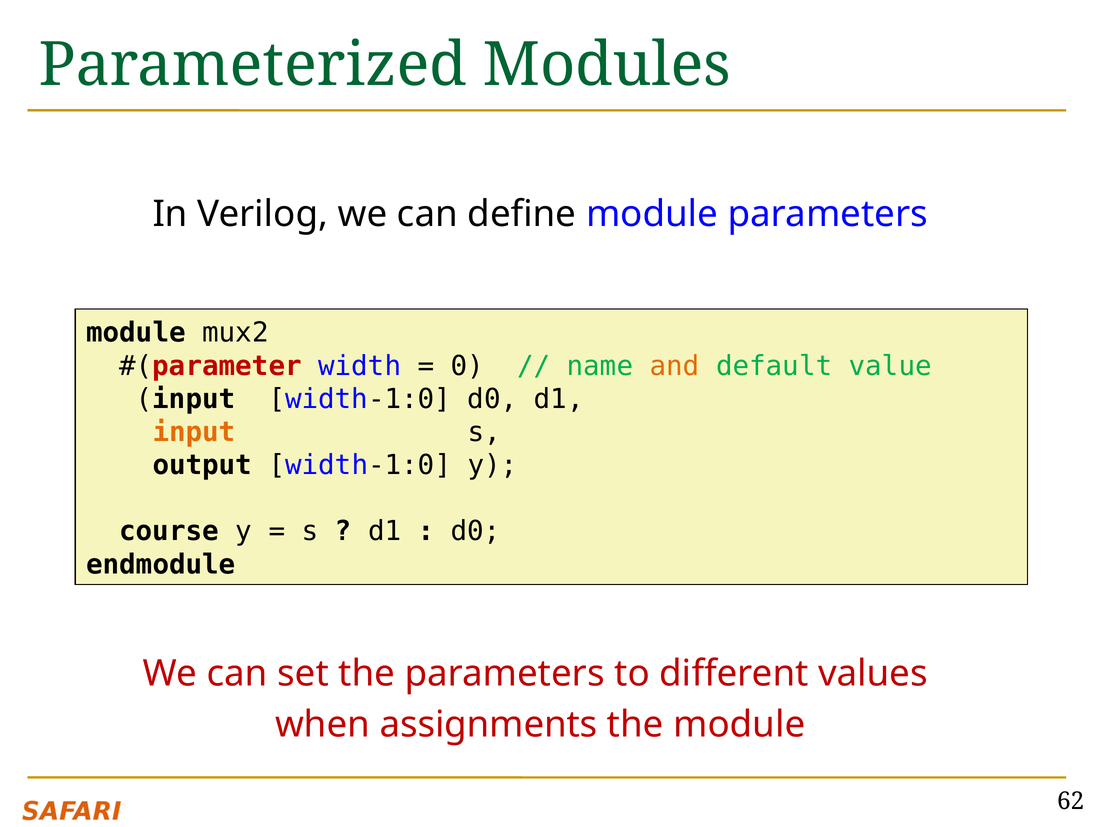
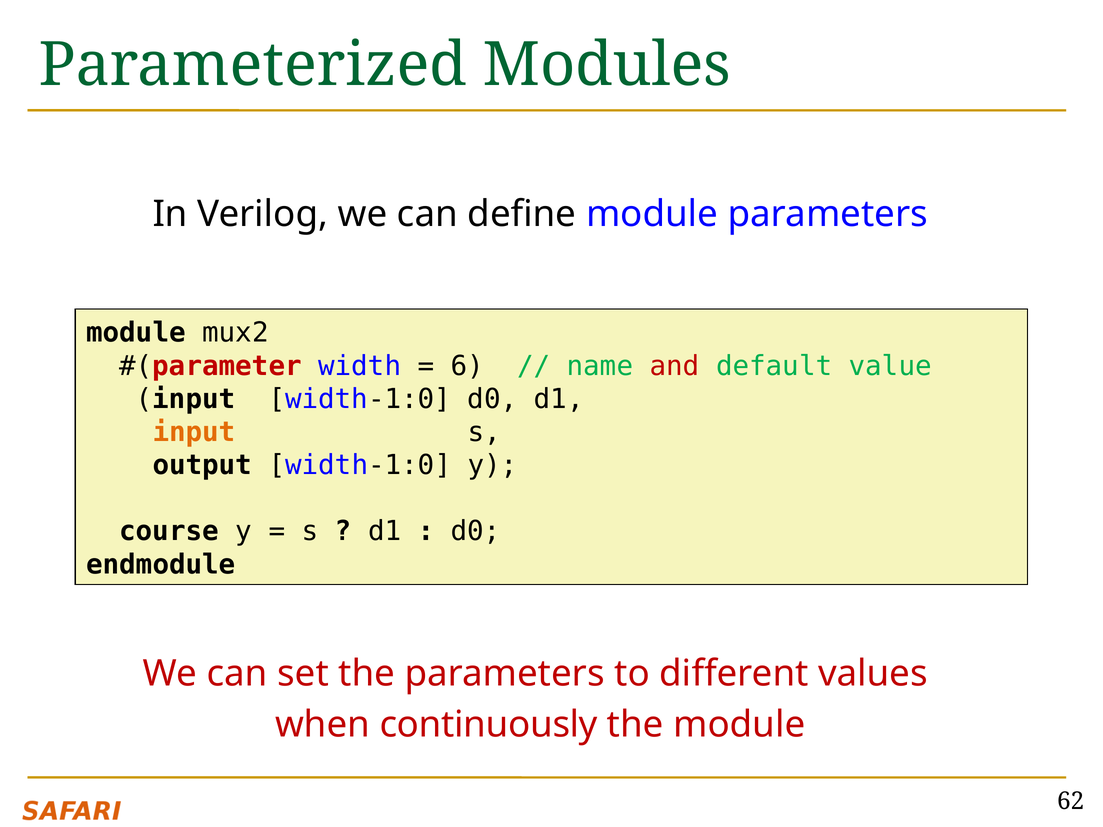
0: 0 -> 6 (467, 366)
and colour: orange -> red (675, 366)
assignments: assignments -> continuously (489, 725)
